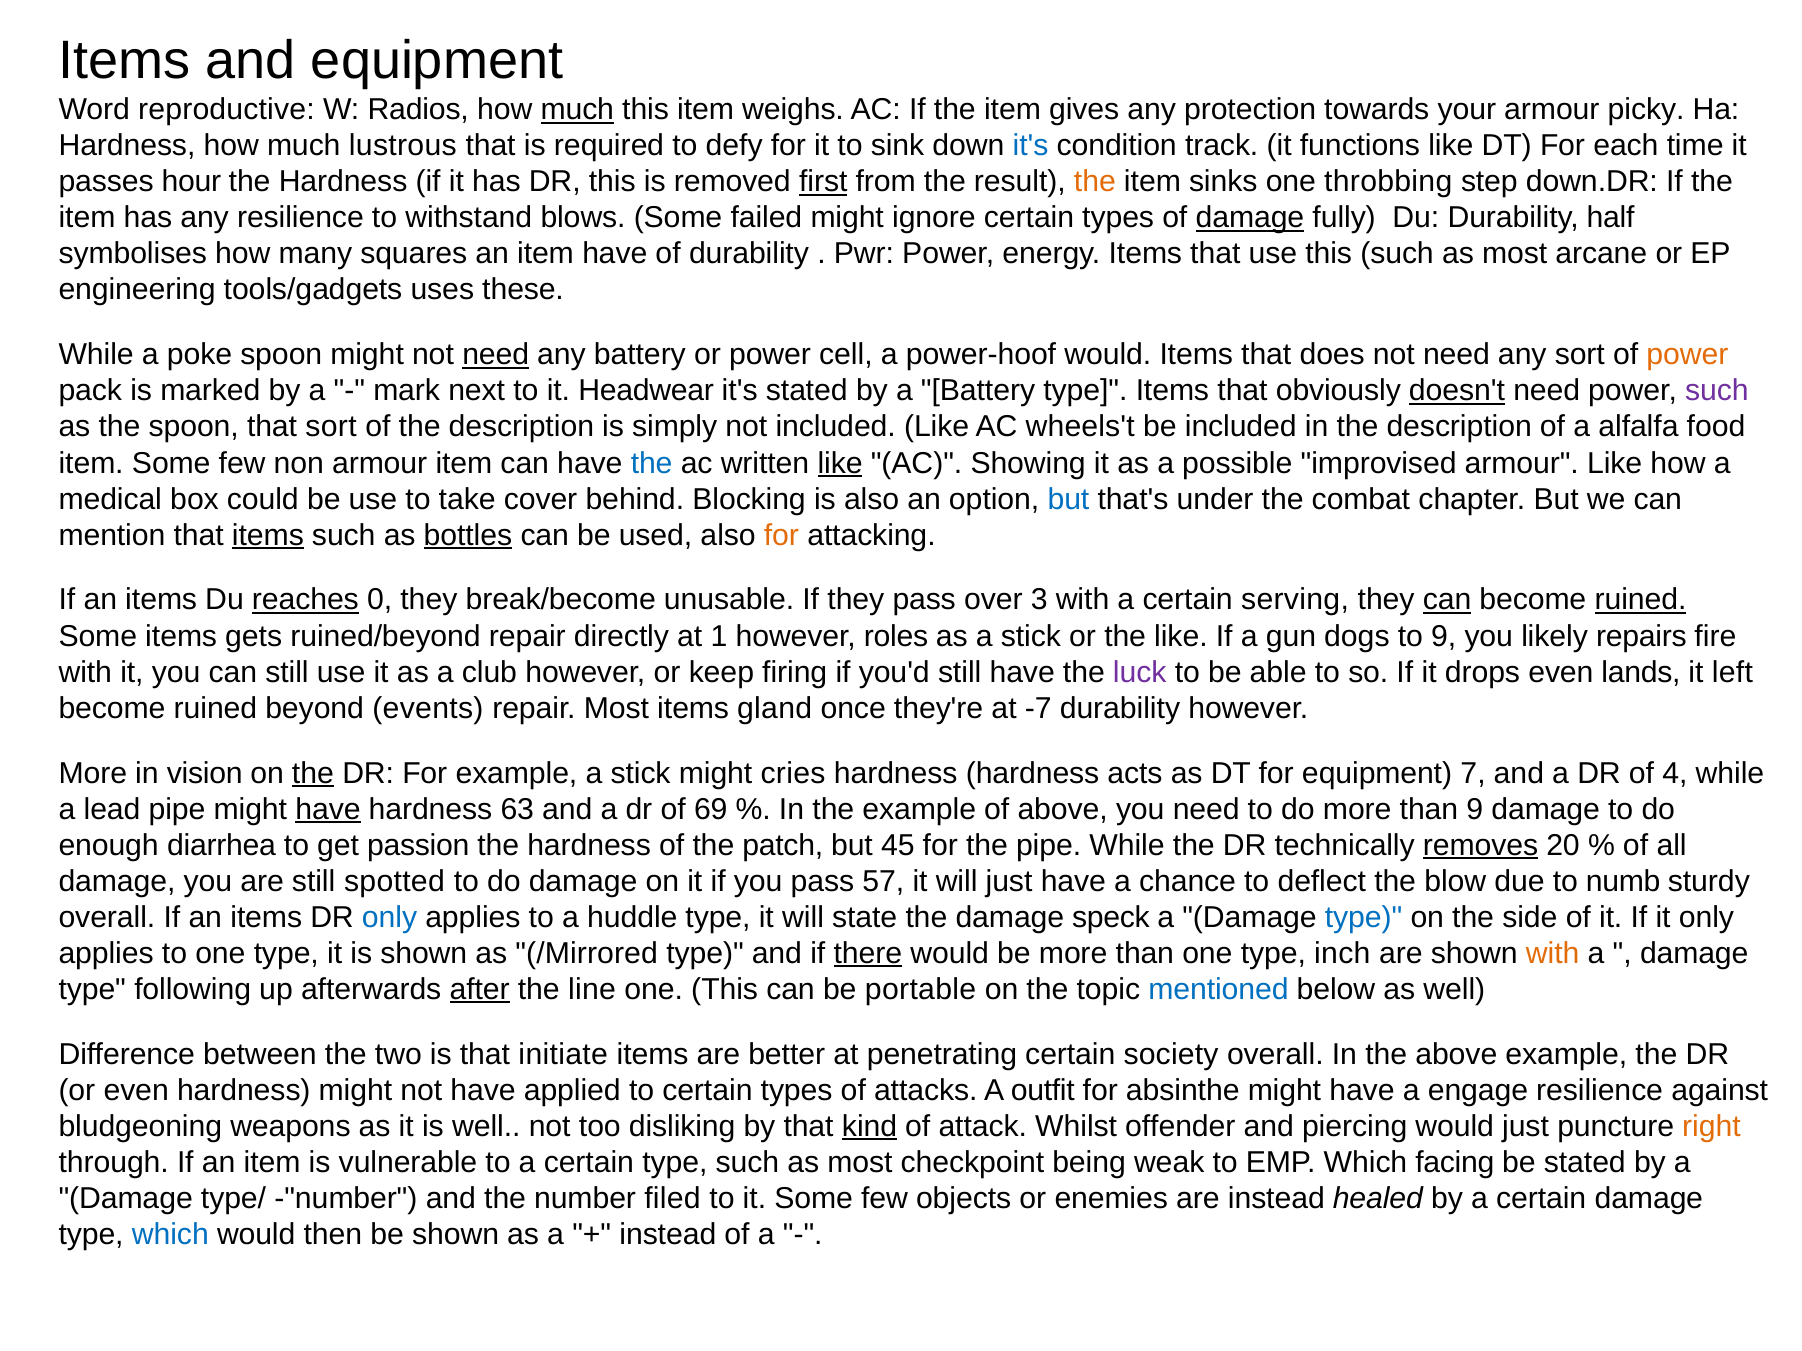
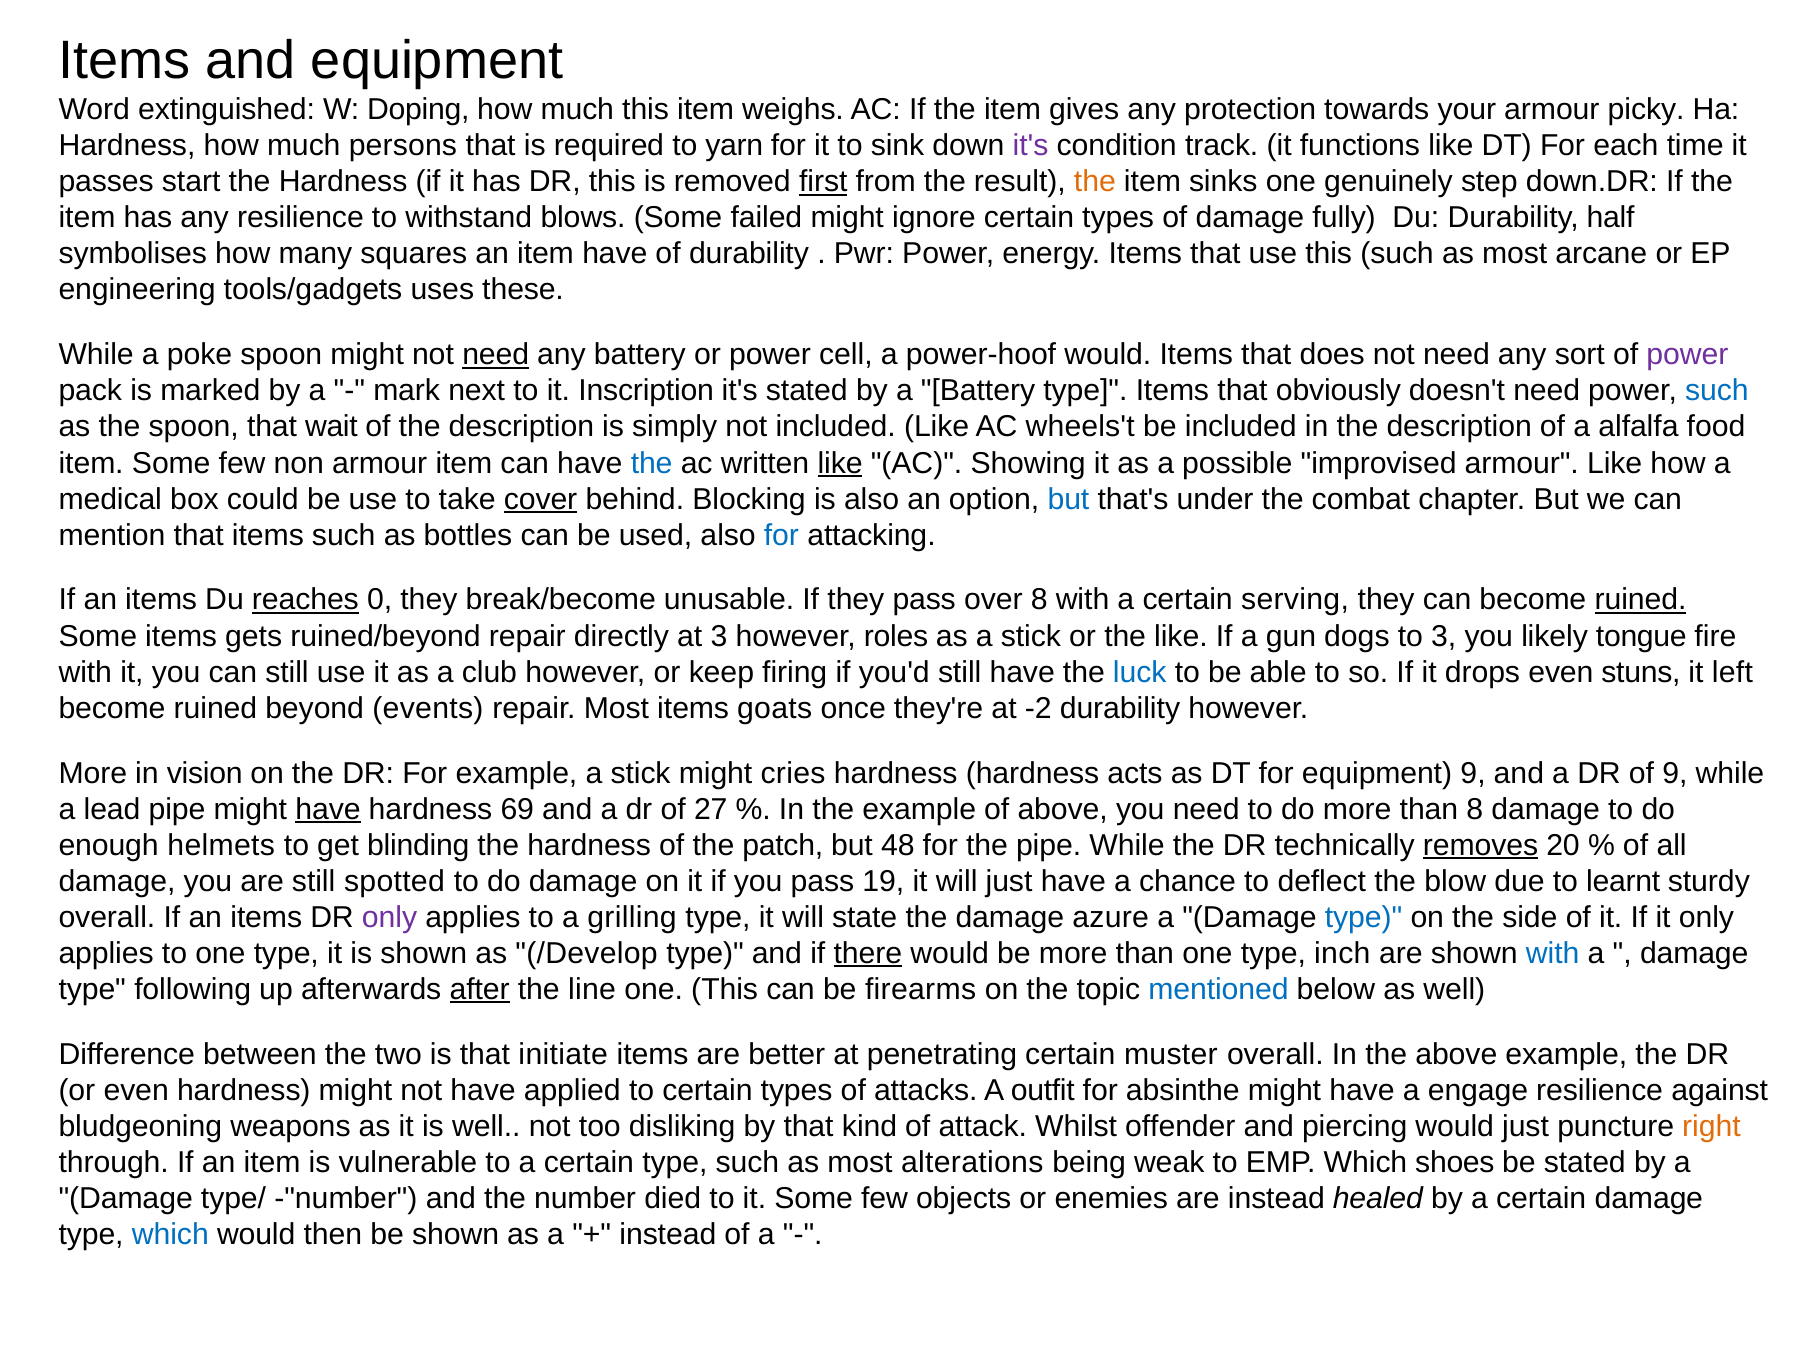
reproductive: reproductive -> extinguished (227, 110)
Radios: Radios -> Doping (418, 110)
much underline: present -> none (577, 110)
lustrous: lustrous -> persons (403, 146)
defy: defy -> yarn (734, 146)
it's colour: blue -> purple (1030, 146)
hour: hour -> start (191, 182)
throbbing: throbbing -> genuinely (1388, 182)
damage underline: present -> none (1250, 218)
power colour: orange -> purple (1687, 355)
Headwear: Headwear -> Inscription (646, 391)
doesn't underline: present -> none (1457, 391)
such colour: purple -> blue (1717, 391)
that sort: sort -> wait (331, 427)
cover underline: none -> present (541, 499)
items underline: present -> none (268, 535)
bottles underline: present -> none (468, 535)
for colour: orange -> blue (781, 535)
over 3: 3 -> 8 (1039, 600)
can underline: present -> none (1447, 600)
at 1: 1 -> 3 (719, 636)
to 9: 9 -> 3 (1444, 636)
repairs: repairs -> tongue (1641, 636)
luck colour: purple -> blue (1140, 672)
lands: lands -> stuns (1641, 672)
gland: gland -> goats (775, 708)
-7: -7 -> -2 (1038, 708)
the underline: present -> none (313, 773)
equipment 7: 7 -> 9 (1473, 773)
of 4: 4 -> 9 (1675, 773)
63: 63 -> 69 (517, 809)
69: 69 -> 27 (711, 809)
than 9: 9 -> 8 (1475, 809)
diarrhea: diarrhea -> helmets (221, 846)
passion: passion -> blinding (418, 846)
45: 45 -> 48 (898, 846)
57: 57 -> 19 (883, 882)
numb: numb -> learnt (1623, 882)
only colour: blue -> purple (390, 918)
huddle: huddle -> grilling (632, 918)
speck: speck -> azure (1111, 918)
/Mirrored: /Mirrored -> /Develop (587, 954)
with colour: orange -> blue (1553, 954)
portable: portable -> firearms (921, 990)
society: society -> muster (1171, 1055)
kind underline: present -> none (870, 1127)
checkpoint: checkpoint -> alterations (972, 1163)
facing: facing -> shoes (1455, 1163)
filed: filed -> died (673, 1199)
